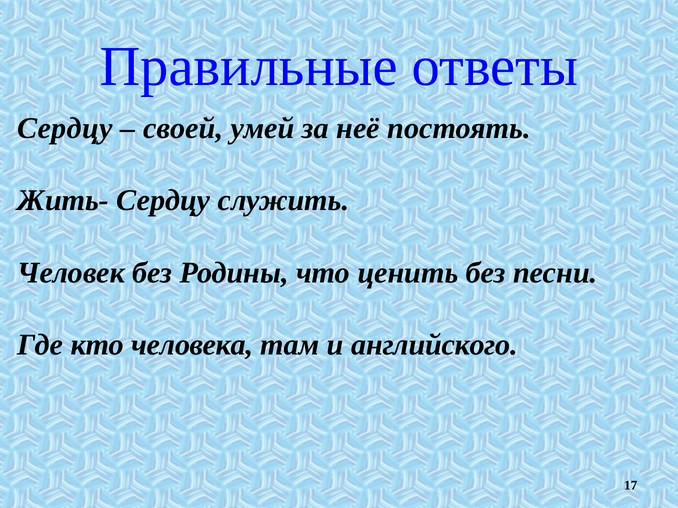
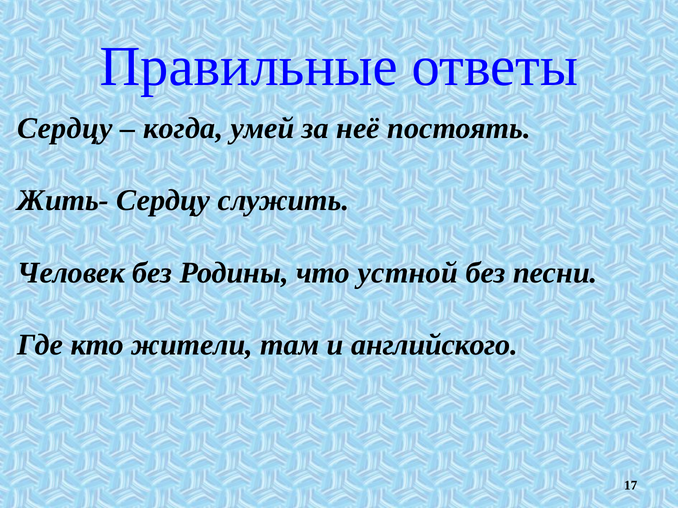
своей: своей -> когда (183, 128)
ценить: ценить -> устной (408, 273)
человека: человека -> жители (192, 345)
